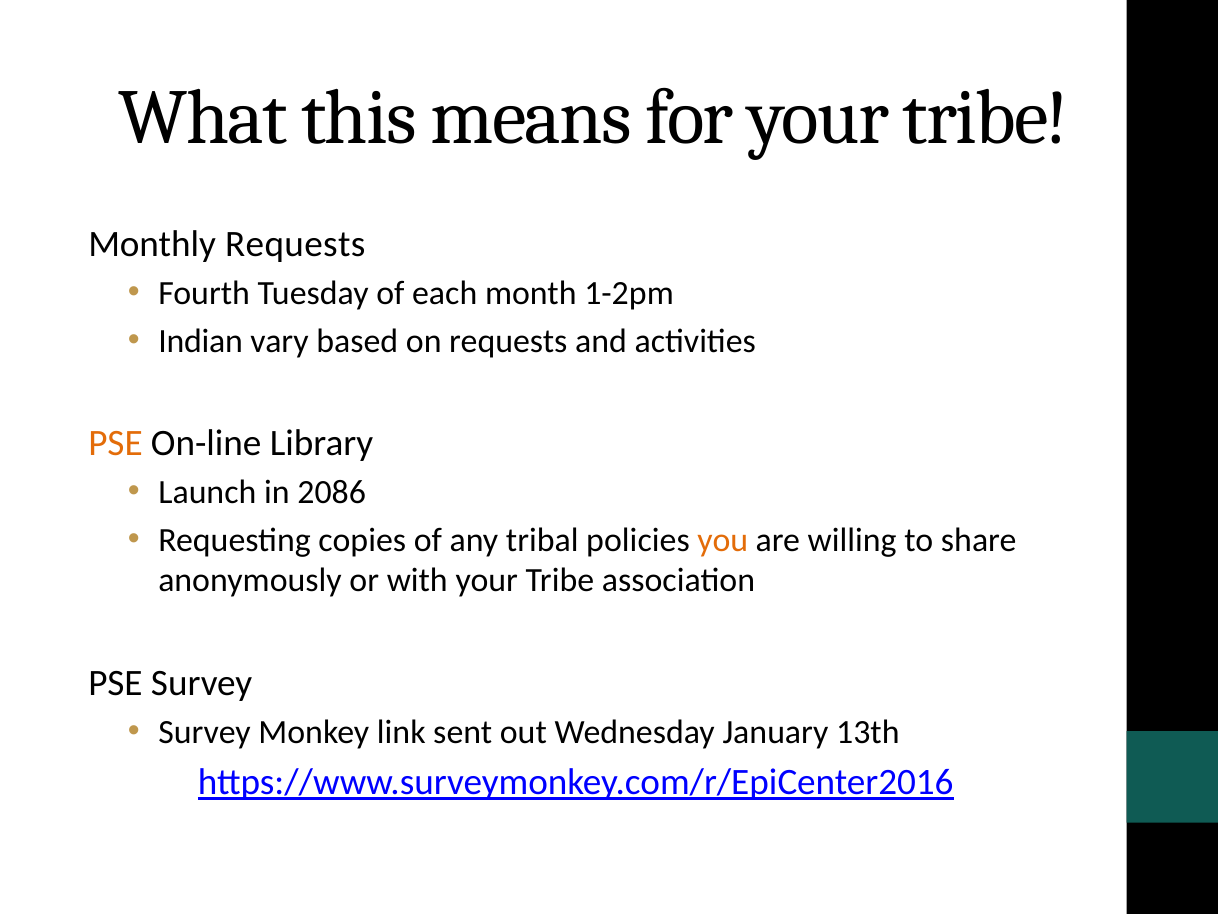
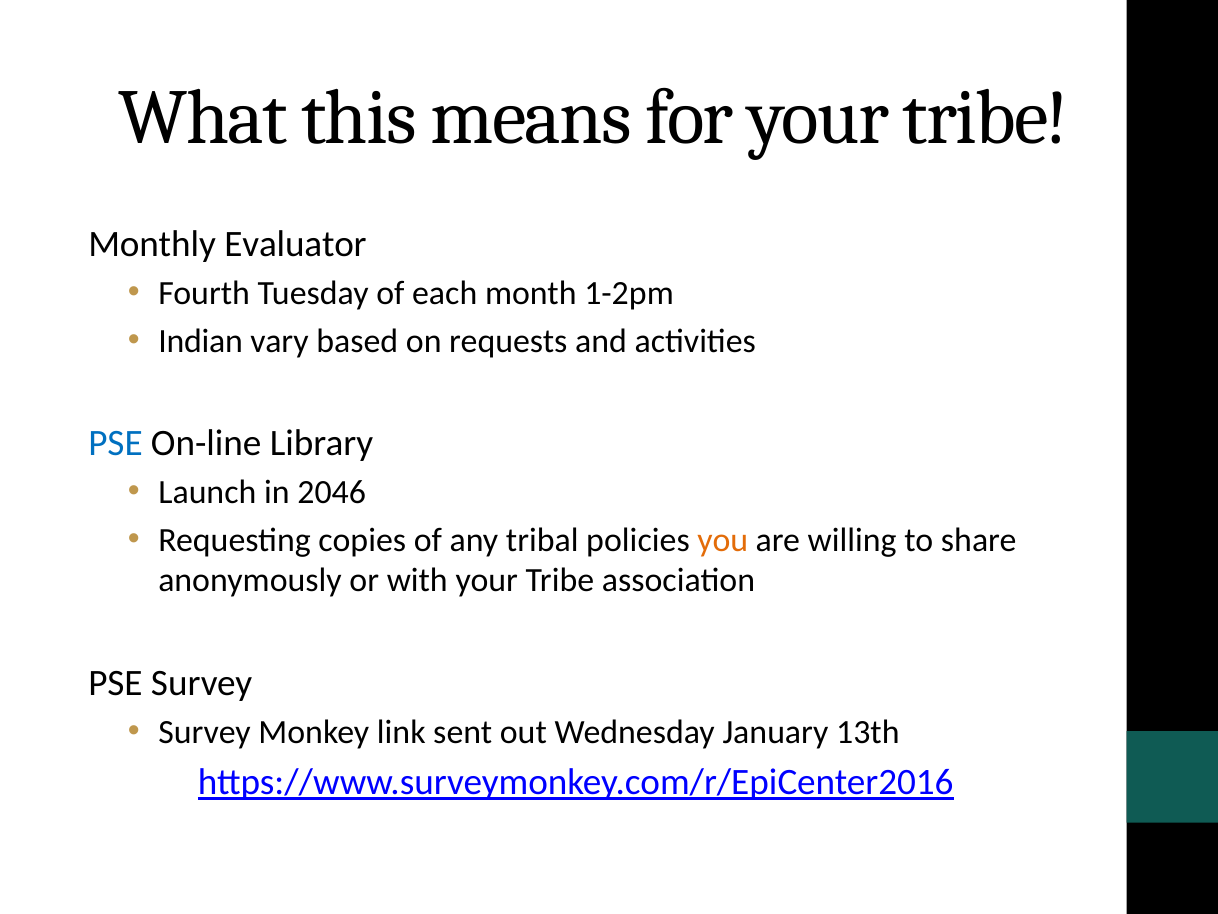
Monthly Requests: Requests -> Evaluator (296, 244)
PSE colour: orange -> blue (116, 443)
2086: 2086 -> 2046 (332, 492)
